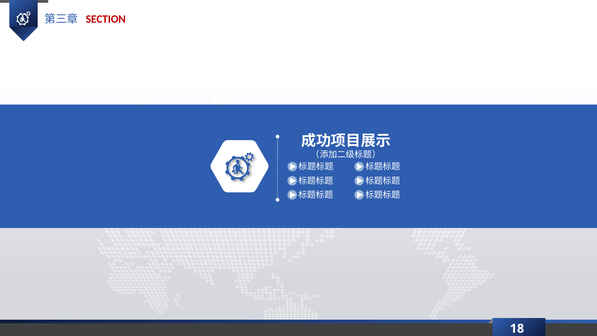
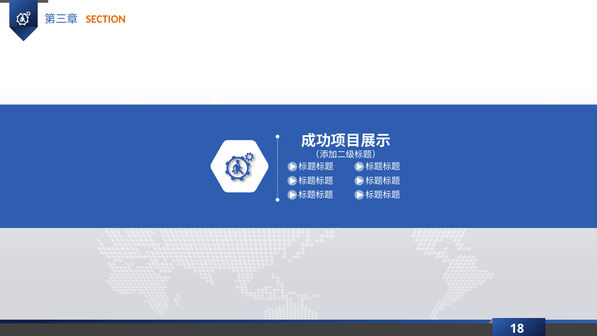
SECTION colour: red -> orange (106, 19)
